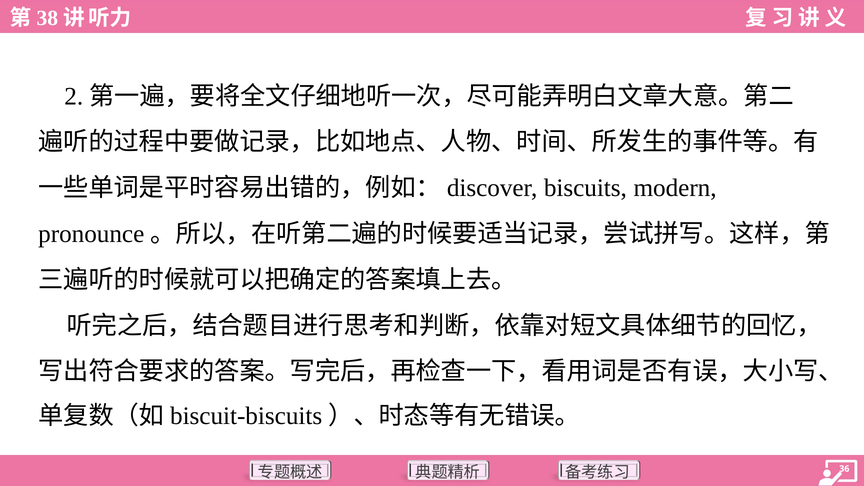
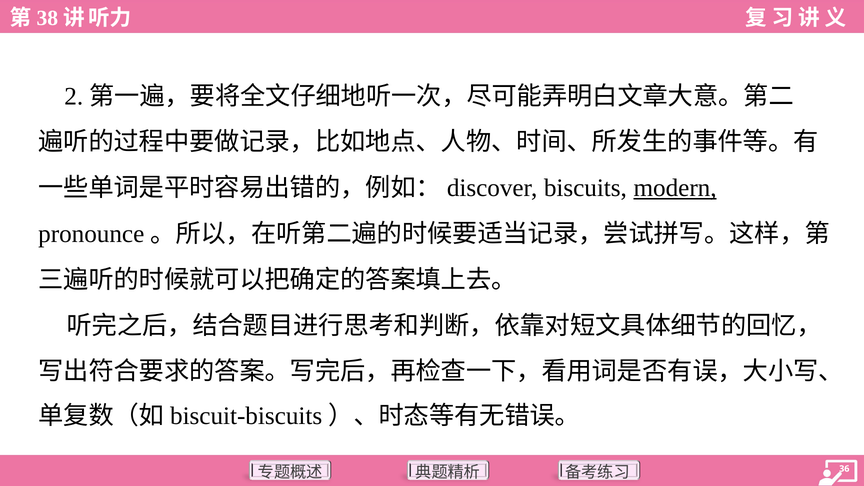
modern underline: none -> present (675, 188)
